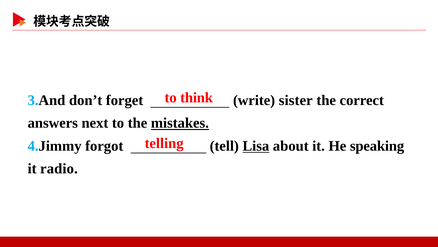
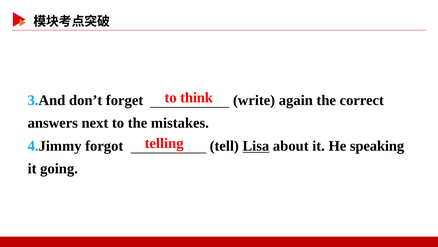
sister: sister -> again (296, 100)
mistakes underline: present -> none (180, 123)
radio: radio -> going (59, 168)
